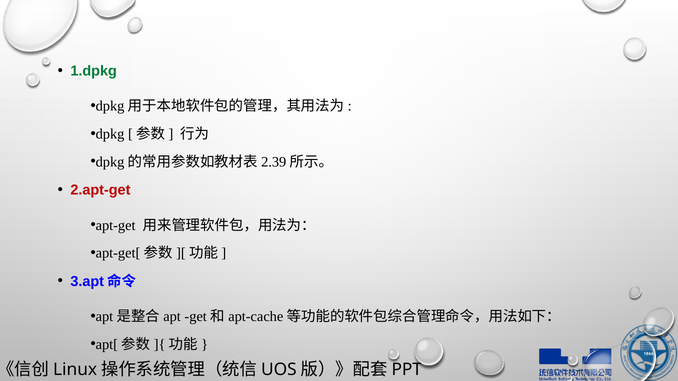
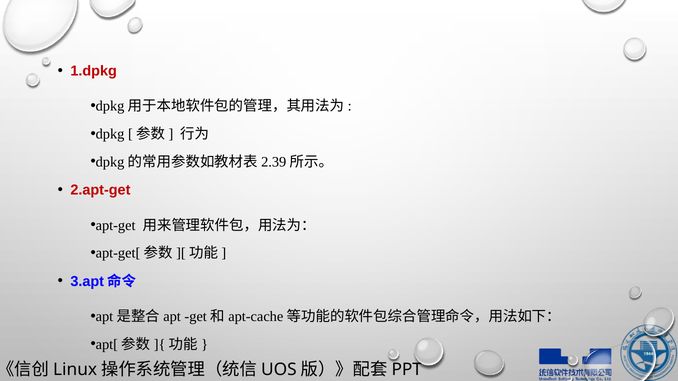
1.dpkg colour: green -> red (94, 71)
